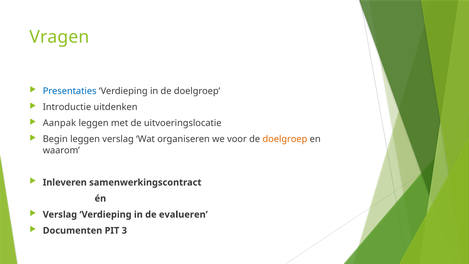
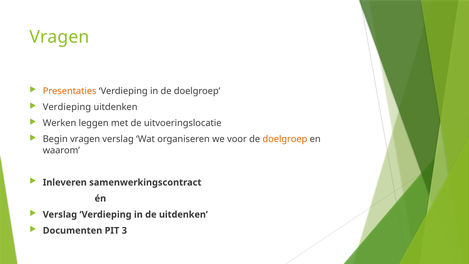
Presentaties colour: blue -> orange (70, 91)
Introductie: Introductie -> Verdieping (67, 107)
Aanpak: Aanpak -> Werken (60, 123)
Begin leggen: leggen -> vragen (85, 139)
de evalueren: evalueren -> uitdenken (183, 214)
